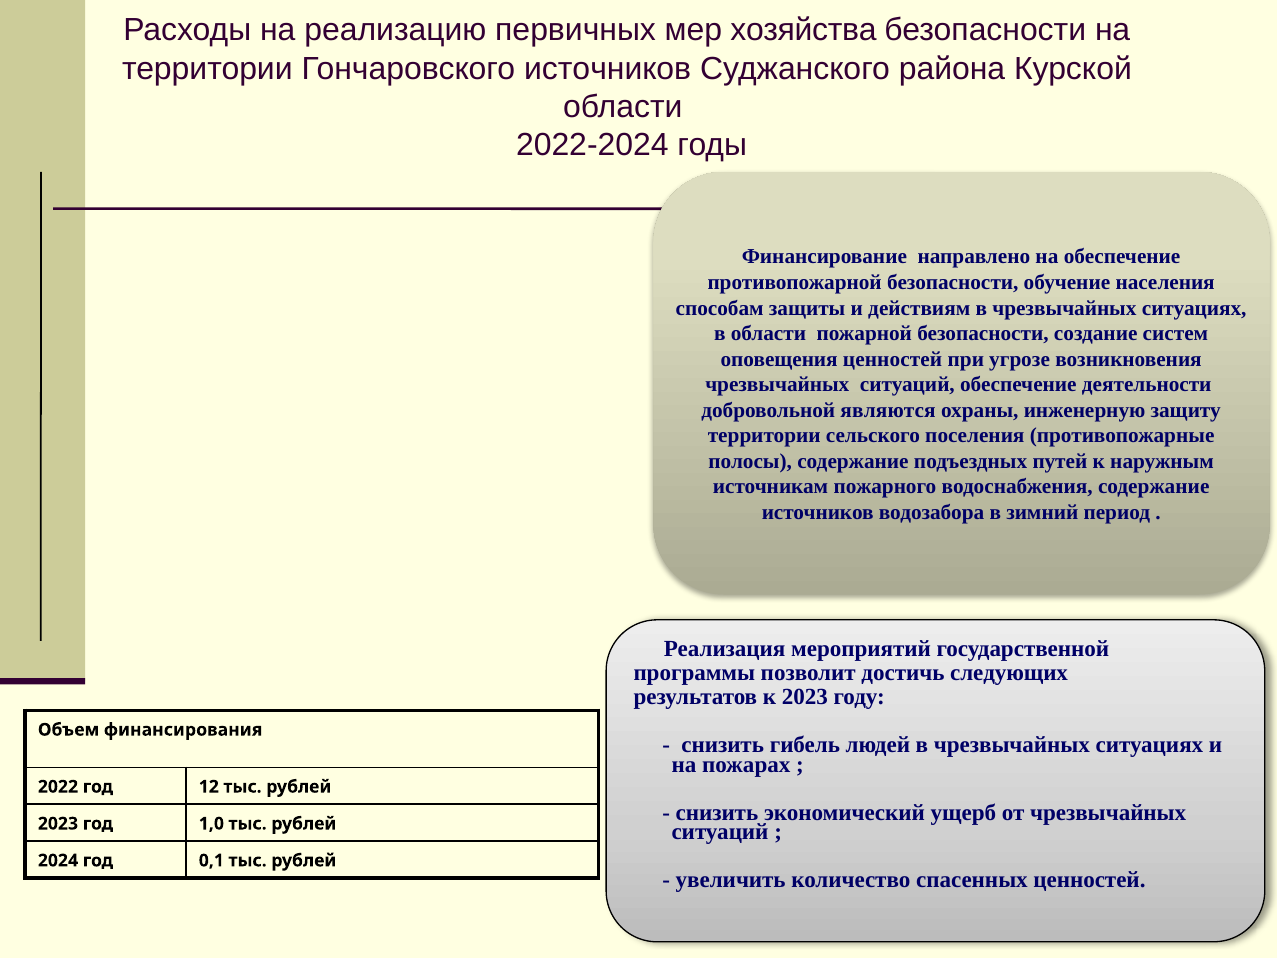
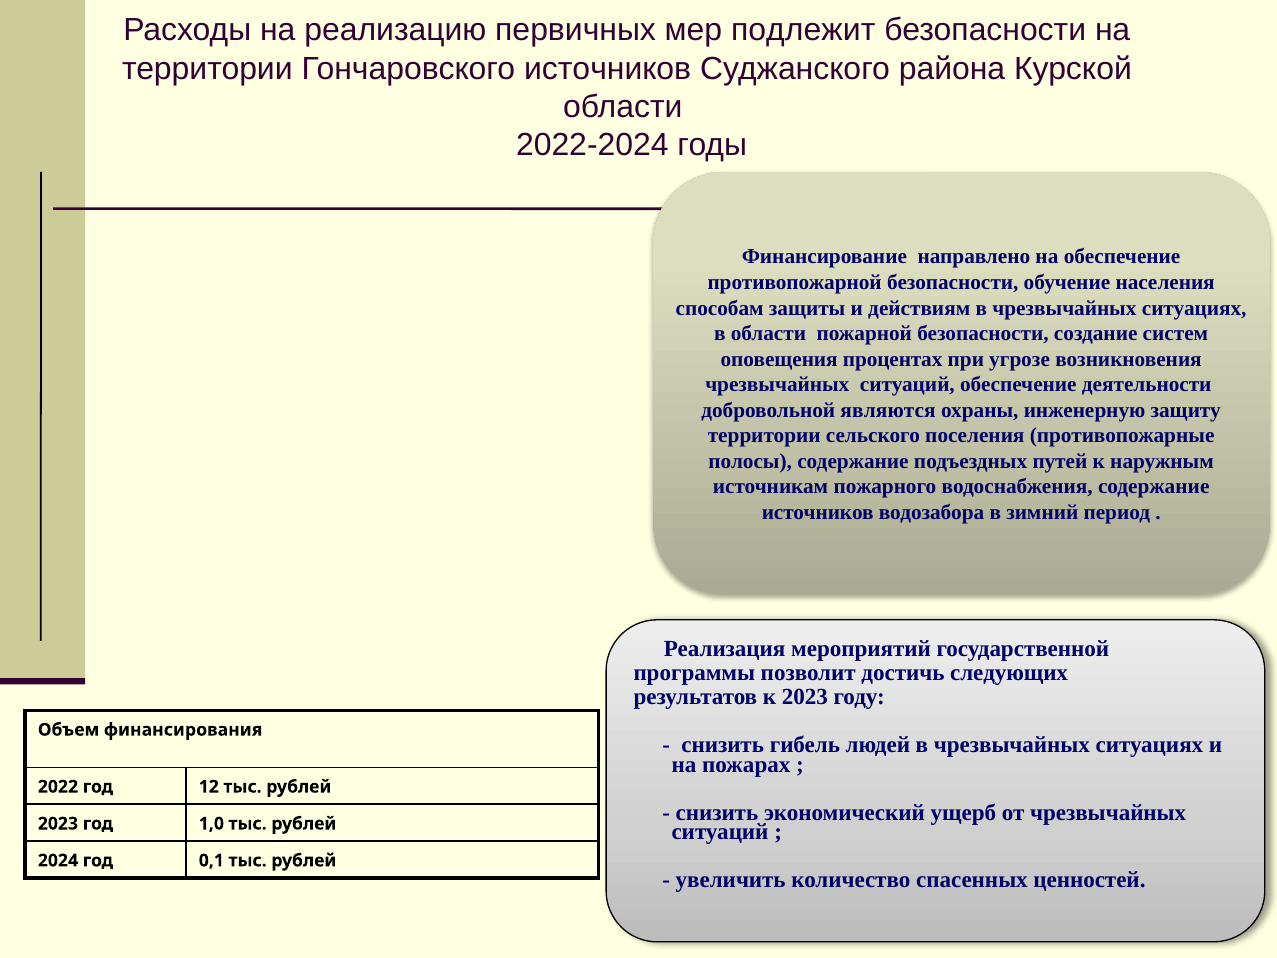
хозяйства: хозяйства -> подлежит (803, 30)
оповещения ценностей: ценностей -> процентах (893, 359)
